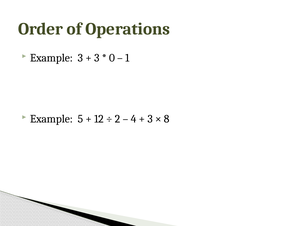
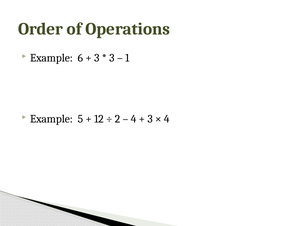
Example 3: 3 -> 6 (80, 58)
0: 0 -> 3 (112, 58)
8: 8 -> 4 (167, 119)
